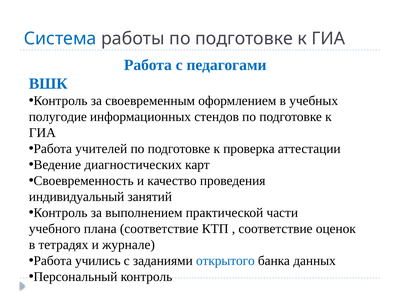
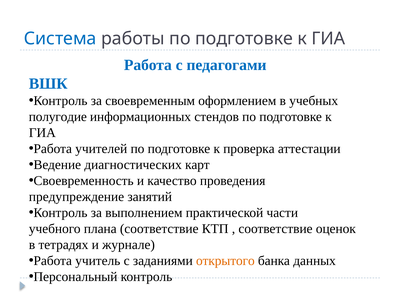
индивидуальный: индивидуальный -> предупреждение (77, 197)
учились: учились -> учитель (98, 261)
открытого colour: blue -> orange (225, 261)
